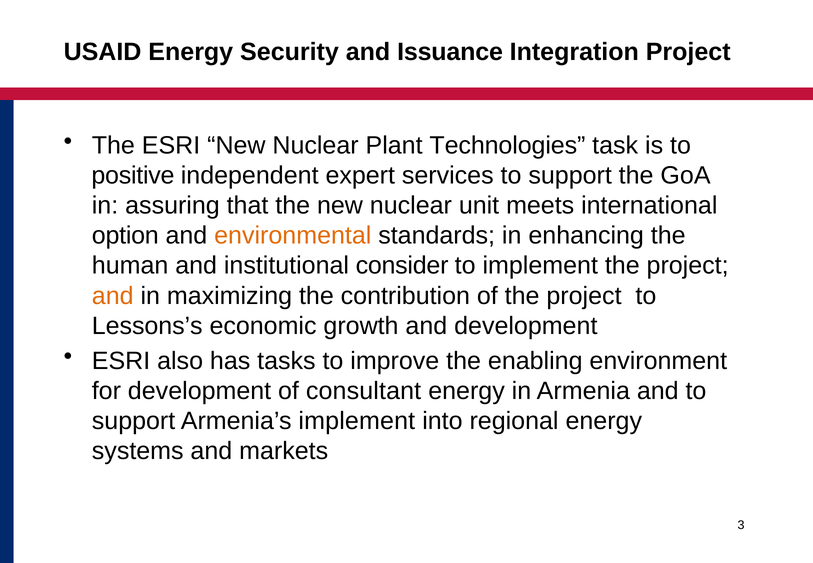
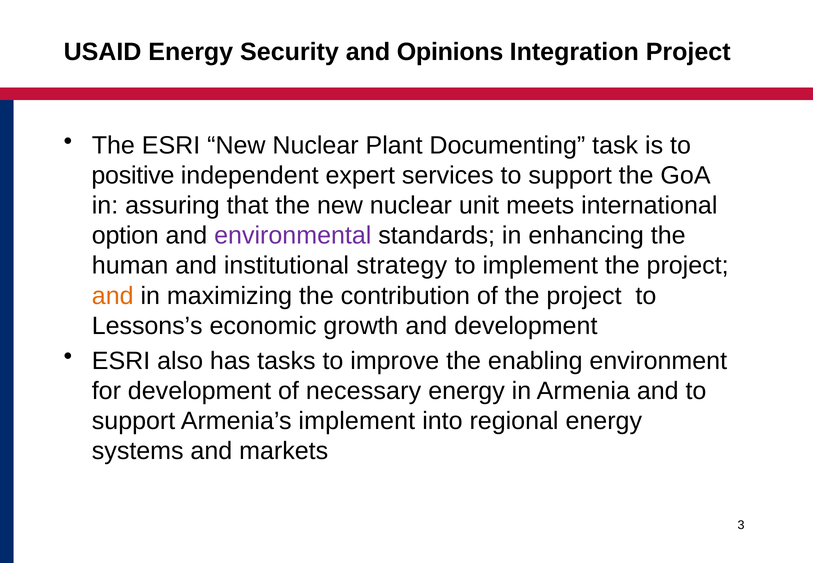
Issuance: Issuance -> Opinions (450, 52)
Technologies: Technologies -> Documenting (507, 146)
environmental colour: orange -> purple (293, 236)
consider: consider -> strategy (402, 266)
consultant: consultant -> necessary (364, 391)
